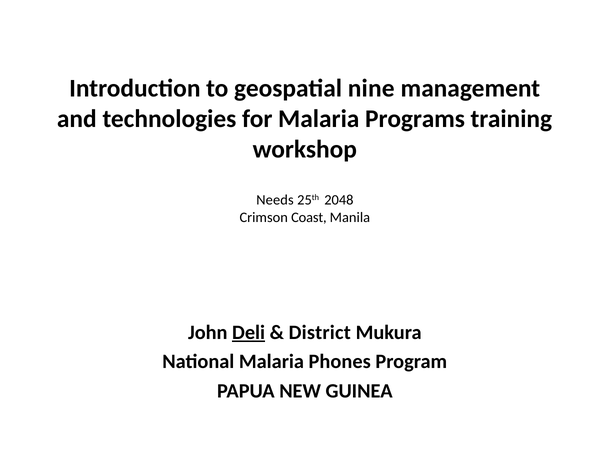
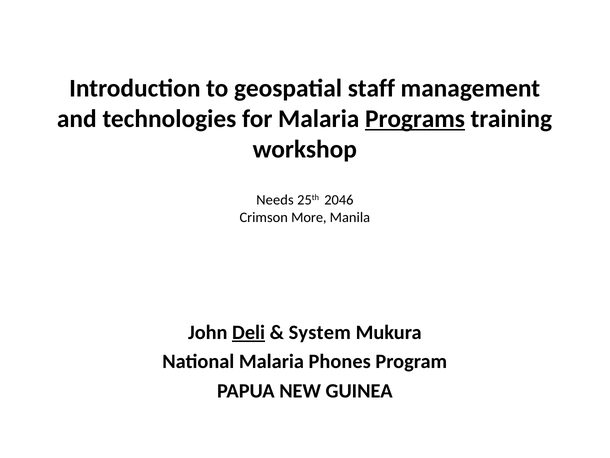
nine: nine -> staff (371, 88)
Programs underline: none -> present (415, 119)
2048: 2048 -> 2046 (339, 200)
Coast: Coast -> More (309, 217)
District: District -> System (320, 332)
